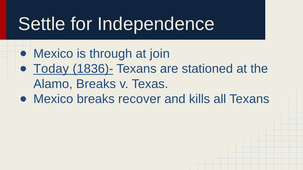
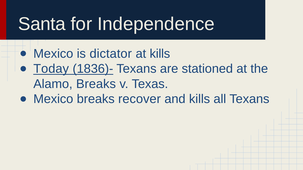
Settle: Settle -> Santa (42, 24)
through: through -> dictator (111, 54)
at join: join -> kills (160, 54)
